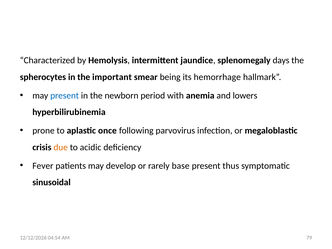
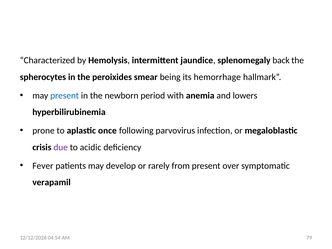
days: days -> back (281, 60)
important: important -> peroixides (112, 77)
due colour: orange -> purple (61, 147)
base: base -> from (181, 166)
thus: thus -> over (231, 166)
sinusoidal: sinusoidal -> verapamil (52, 182)
